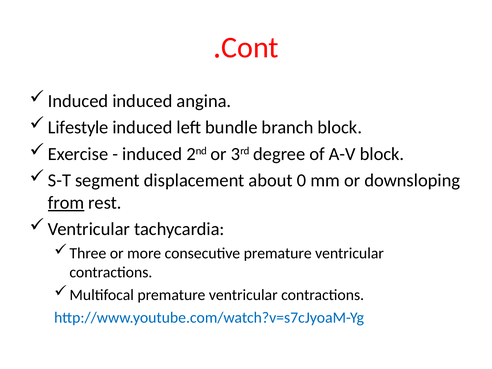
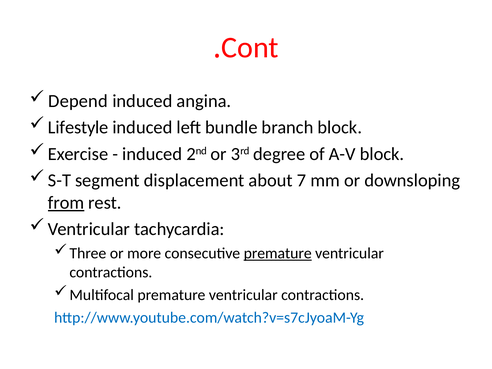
Induced: Induced -> Depend (78, 101)
0: 0 -> 7 (302, 181)
premature underline: none -> present (278, 253)
